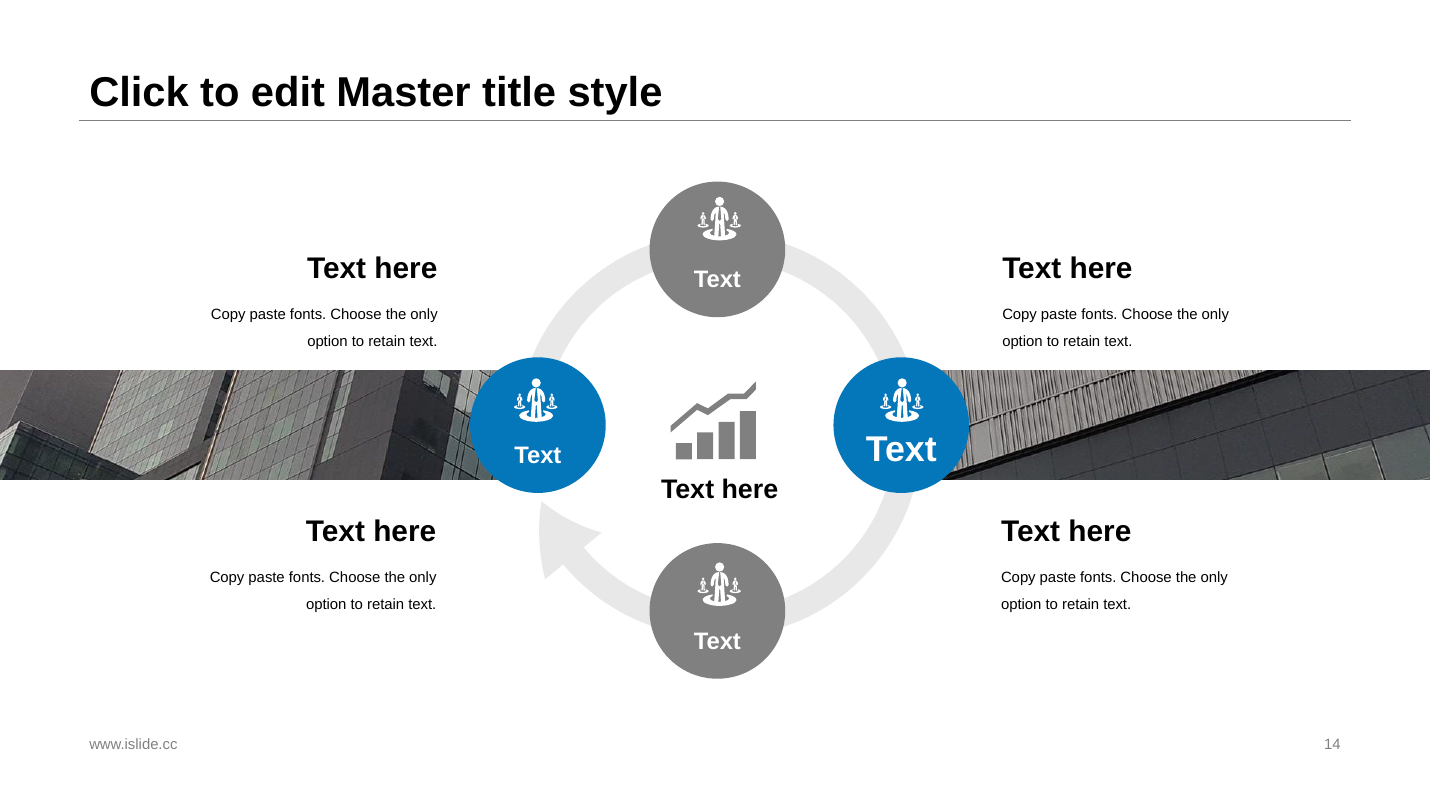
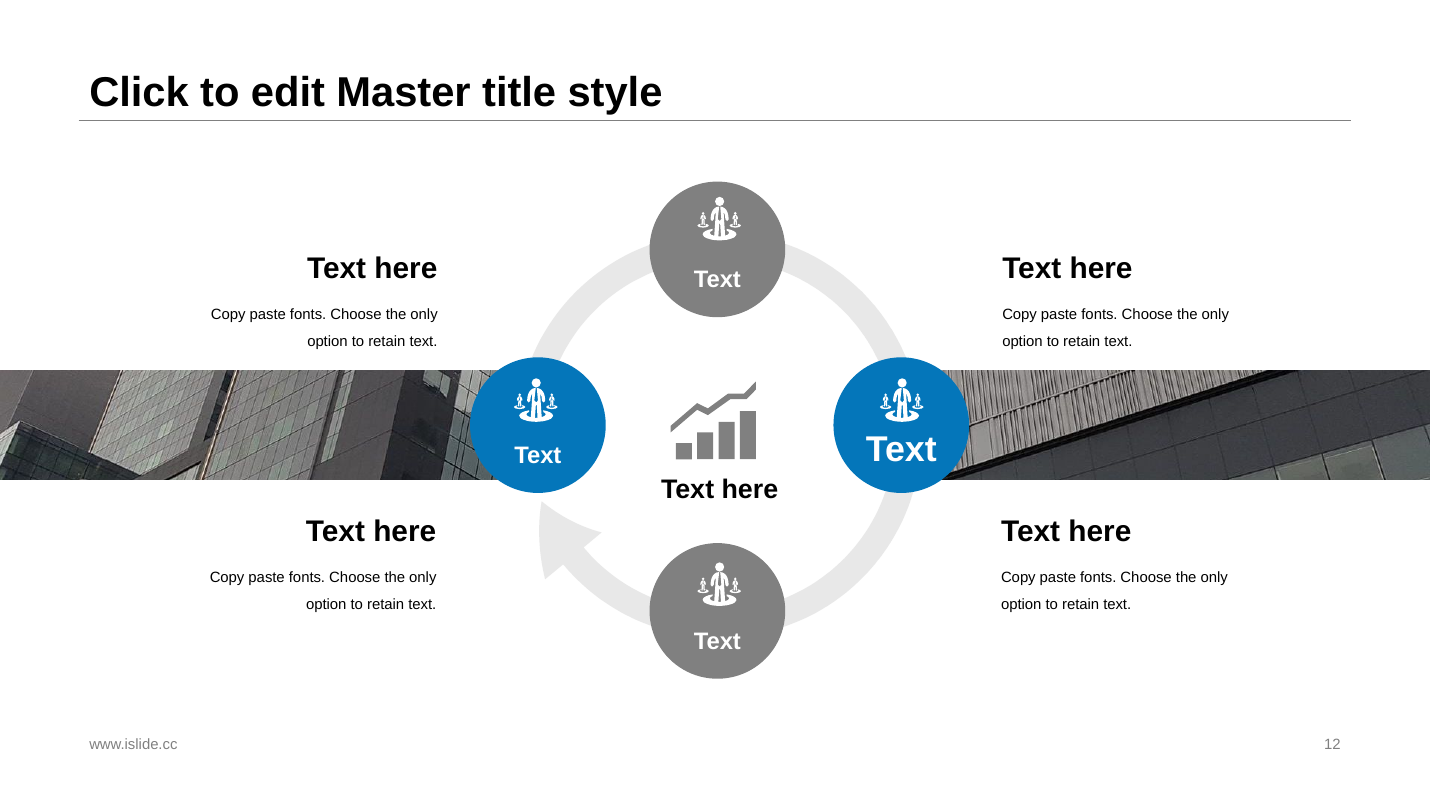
14: 14 -> 12 (1332, 745)
